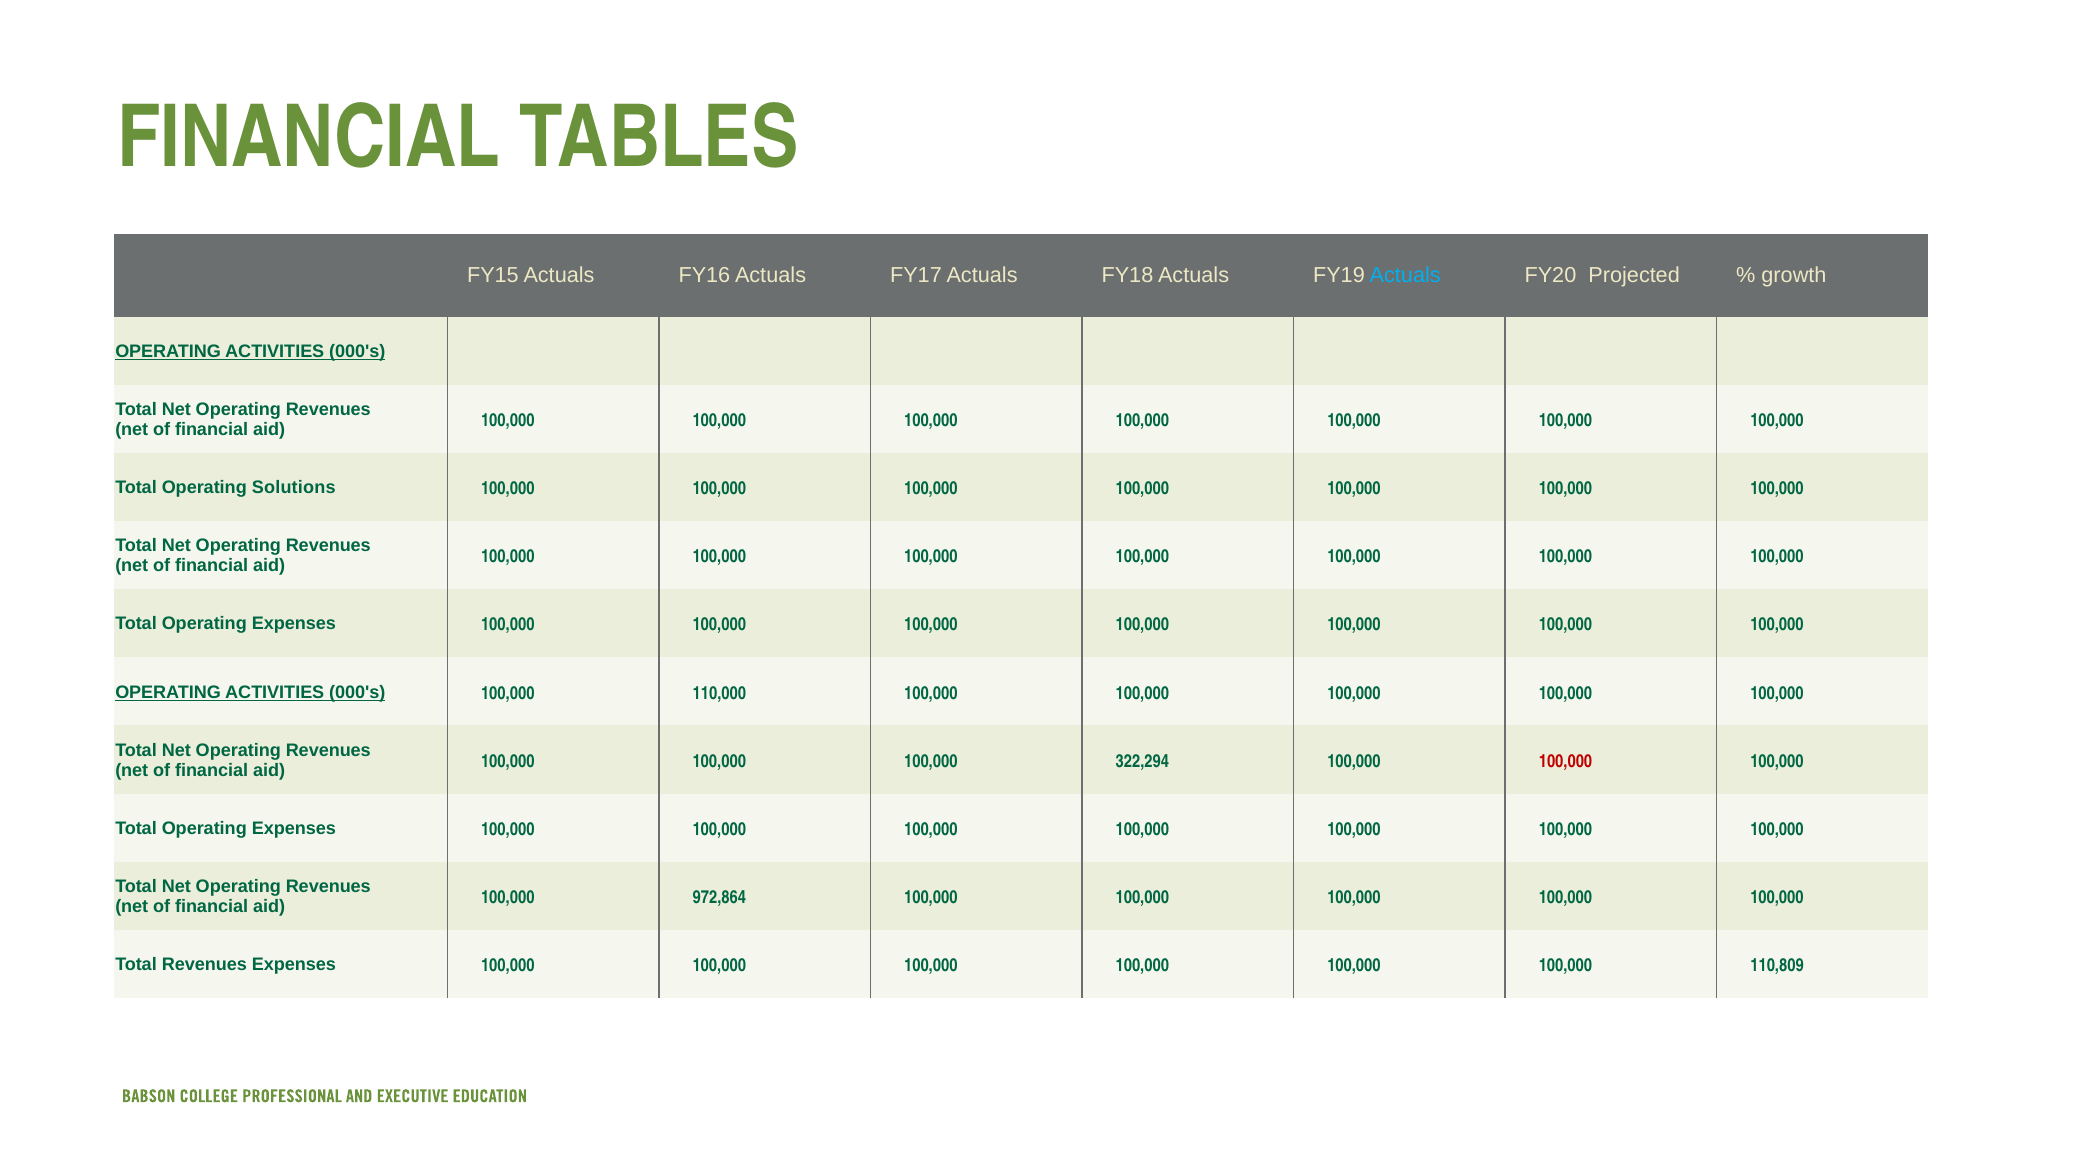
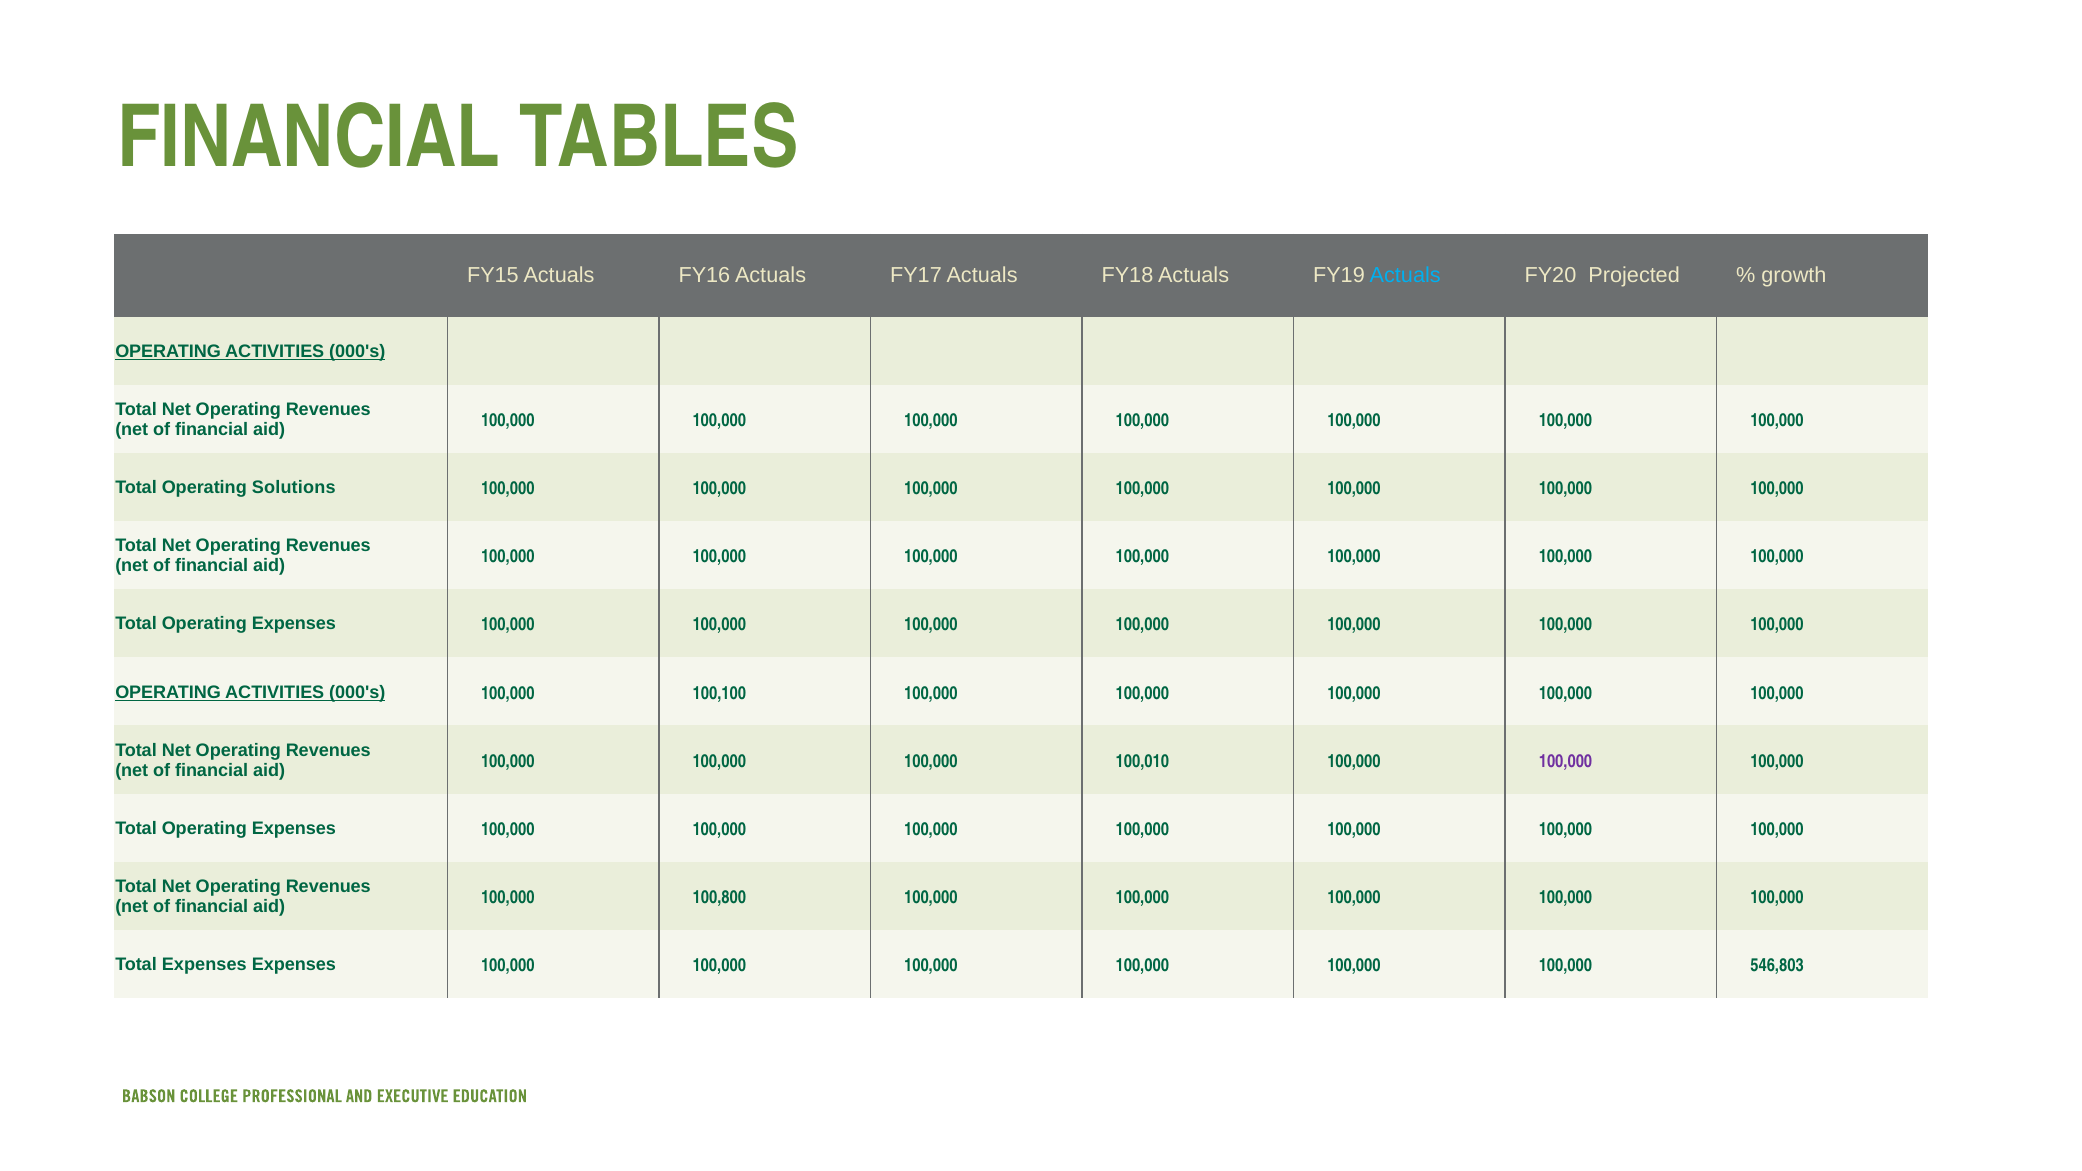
110,000: 110,000 -> 100,100 (719, 693)
322,294: 322,294 -> 100,010 (1142, 761)
100,000 colour: red -> purple (1566, 761)
972,864: 972,864 -> 100,800 (719, 897)
Total Revenues: Revenues -> Expenses (204, 964)
110,809: 110,809 -> 546,803 (1777, 966)
